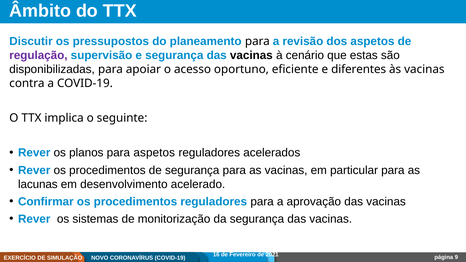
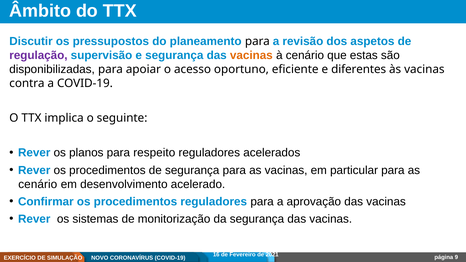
vacinas colour: black -> orange (251, 55)
para aspetos: aspetos -> respeito (154, 153)
lacunas: lacunas -> cenário (38, 184)
